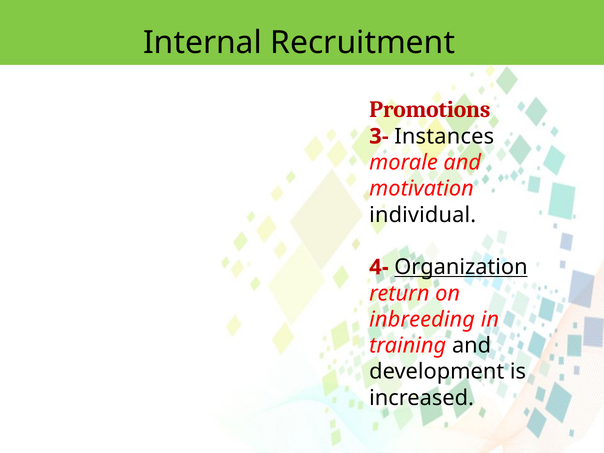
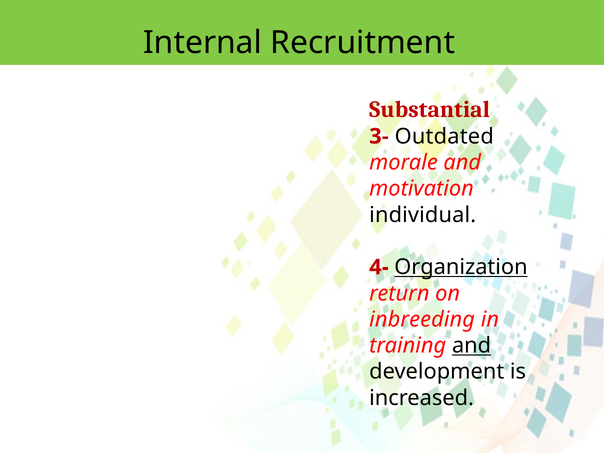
Promotions: Promotions -> Substantial (430, 109)
Instances: Instances -> Outdated (444, 136)
and underline: none -> present (472, 346)
